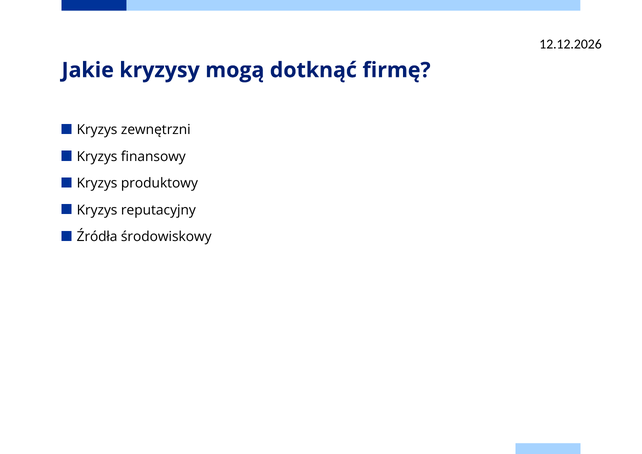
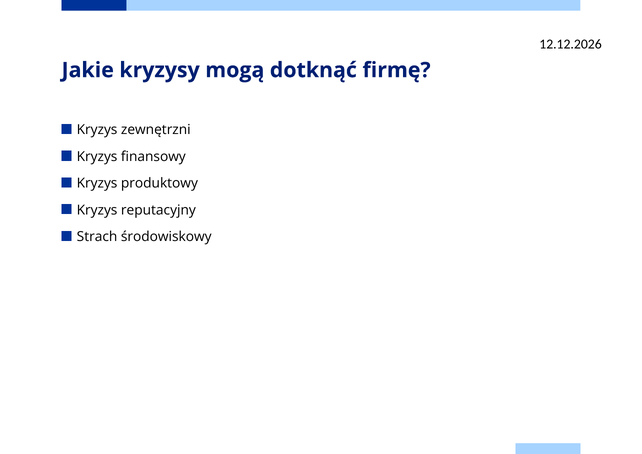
Źródła: Źródła -> Strach (97, 237)
